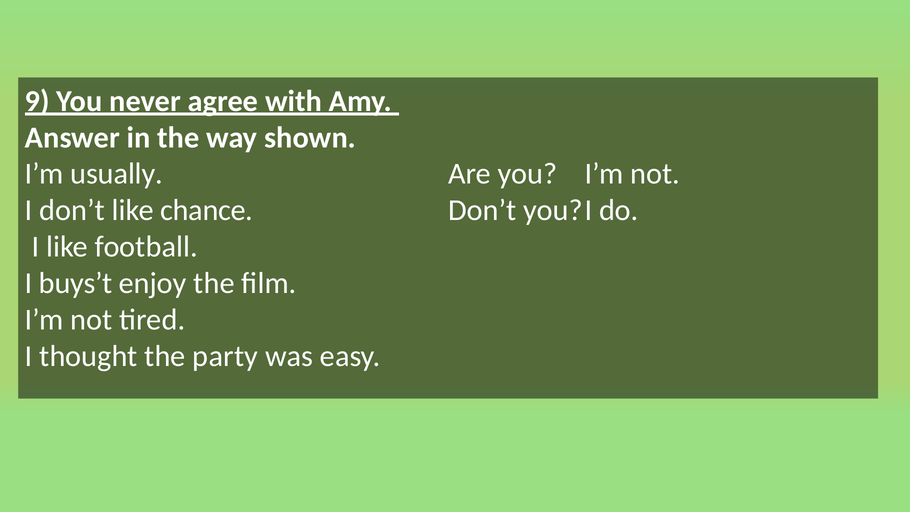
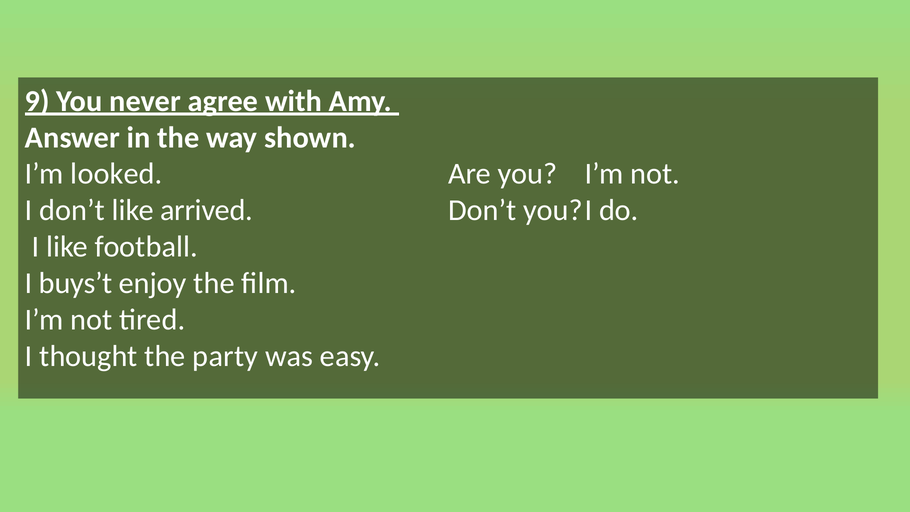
usually: usually -> looked (116, 174)
chance: chance -> arrived (207, 210)
